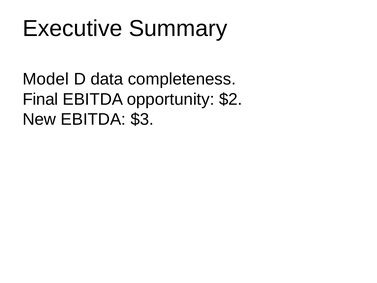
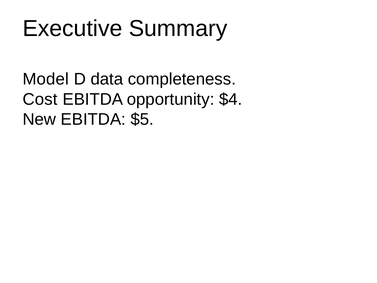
Final: Final -> Cost (40, 99)
$2: $2 -> $4 (231, 99)
$3: $3 -> $5 (142, 119)
